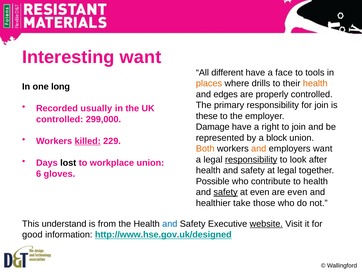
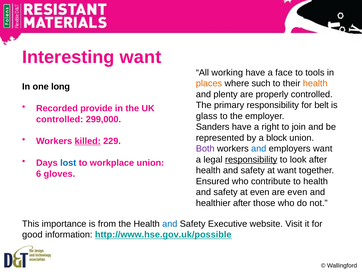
different: different -> working (227, 72)
drills: drills -> such (261, 83)
edges: edges -> plenty (226, 94)
for join: join -> belt (322, 105)
usually: usually -> provide (96, 108)
these: these -> glass (207, 116)
Damage: Damage -> Sanders (213, 127)
Both colour: orange -> purple (205, 148)
and colour: orange -> blue (259, 148)
lost colour: black -> blue (68, 163)
at legal: legal -> want (287, 170)
Possible: Possible -> Ensured (213, 181)
safety underline: present -> none (226, 192)
healthier take: take -> after (242, 203)
understand: understand -> importance (64, 223)
website underline: present -> none (266, 223)
http://www.hse.gov.uk/designed: http://www.hse.gov.uk/designed -> http://www.hse.gov.uk/possible (163, 234)
